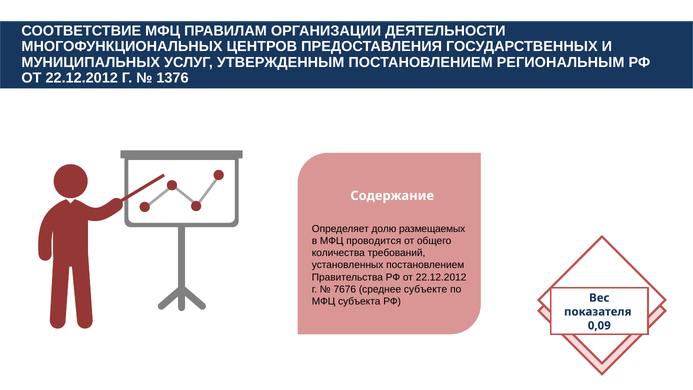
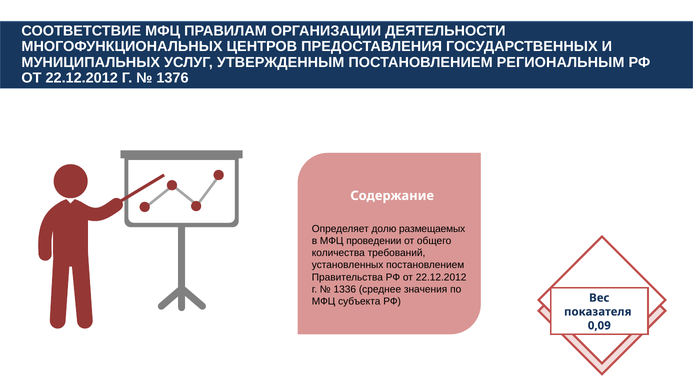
проводится: проводится -> проведении (374, 241)
7676: 7676 -> 1336 (345, 289)
субъекте: субъекте -> значения (426, 289)
